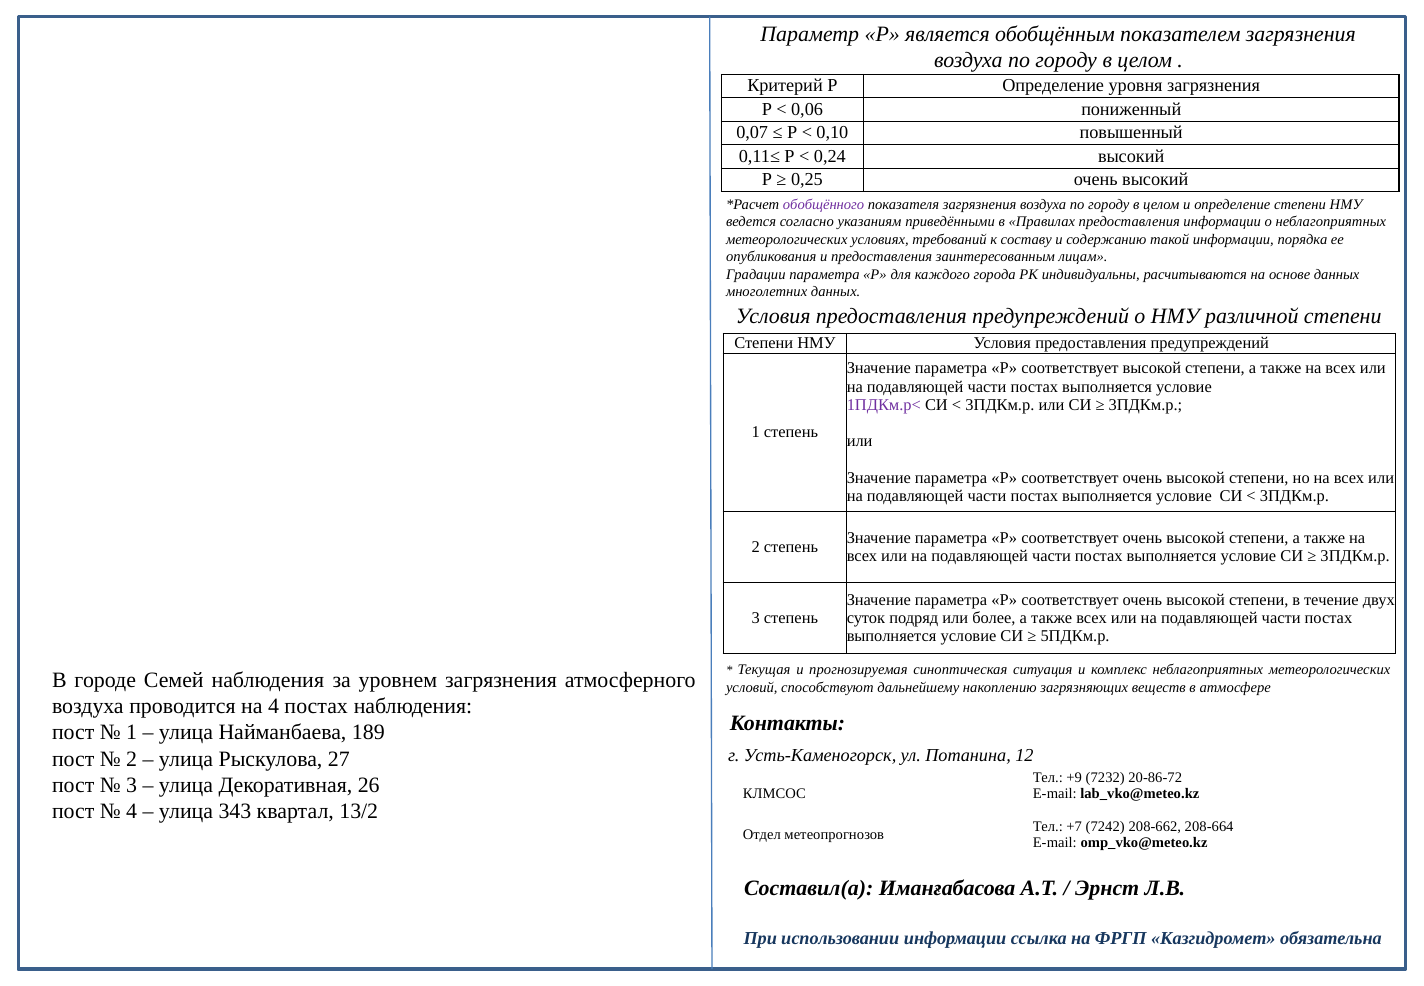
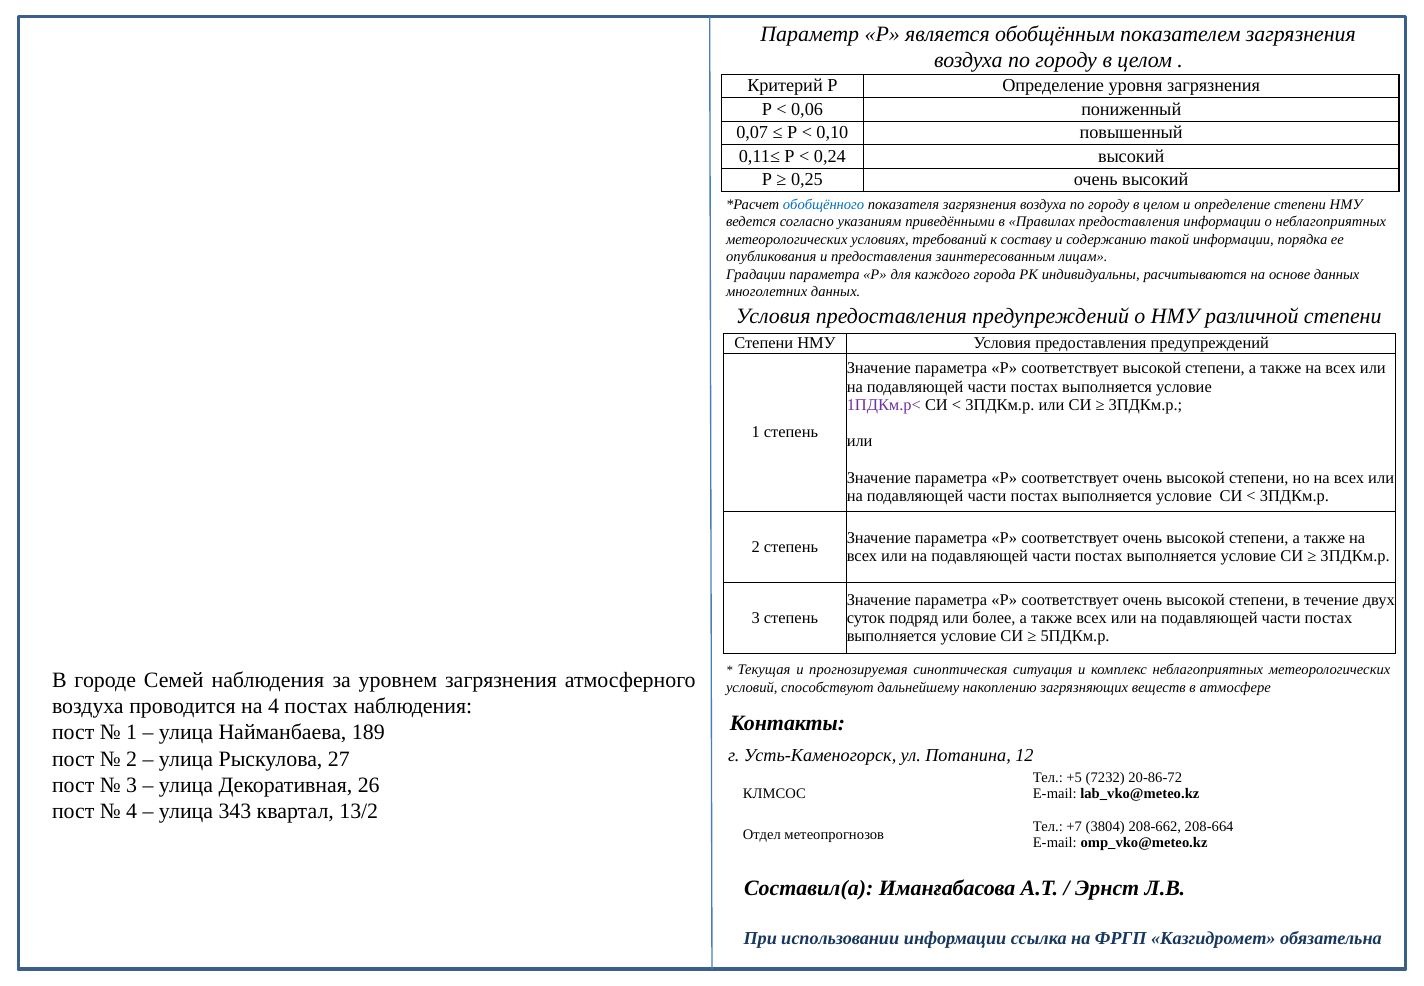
обобщённого colour: purple -> blue (824, 205)
+9: +9 -> +5 (1074, 778)
7242: 7242 -> 3804 (1105, 826)
